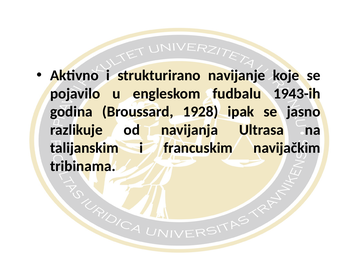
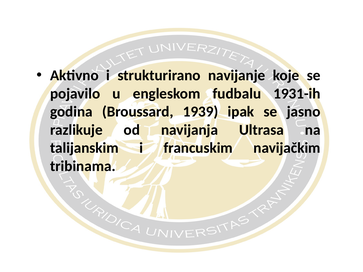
1943-ih: 1943-ih -> 1931-ih (297, 94)
1928: 1928 -> 1939 (201, 112)
